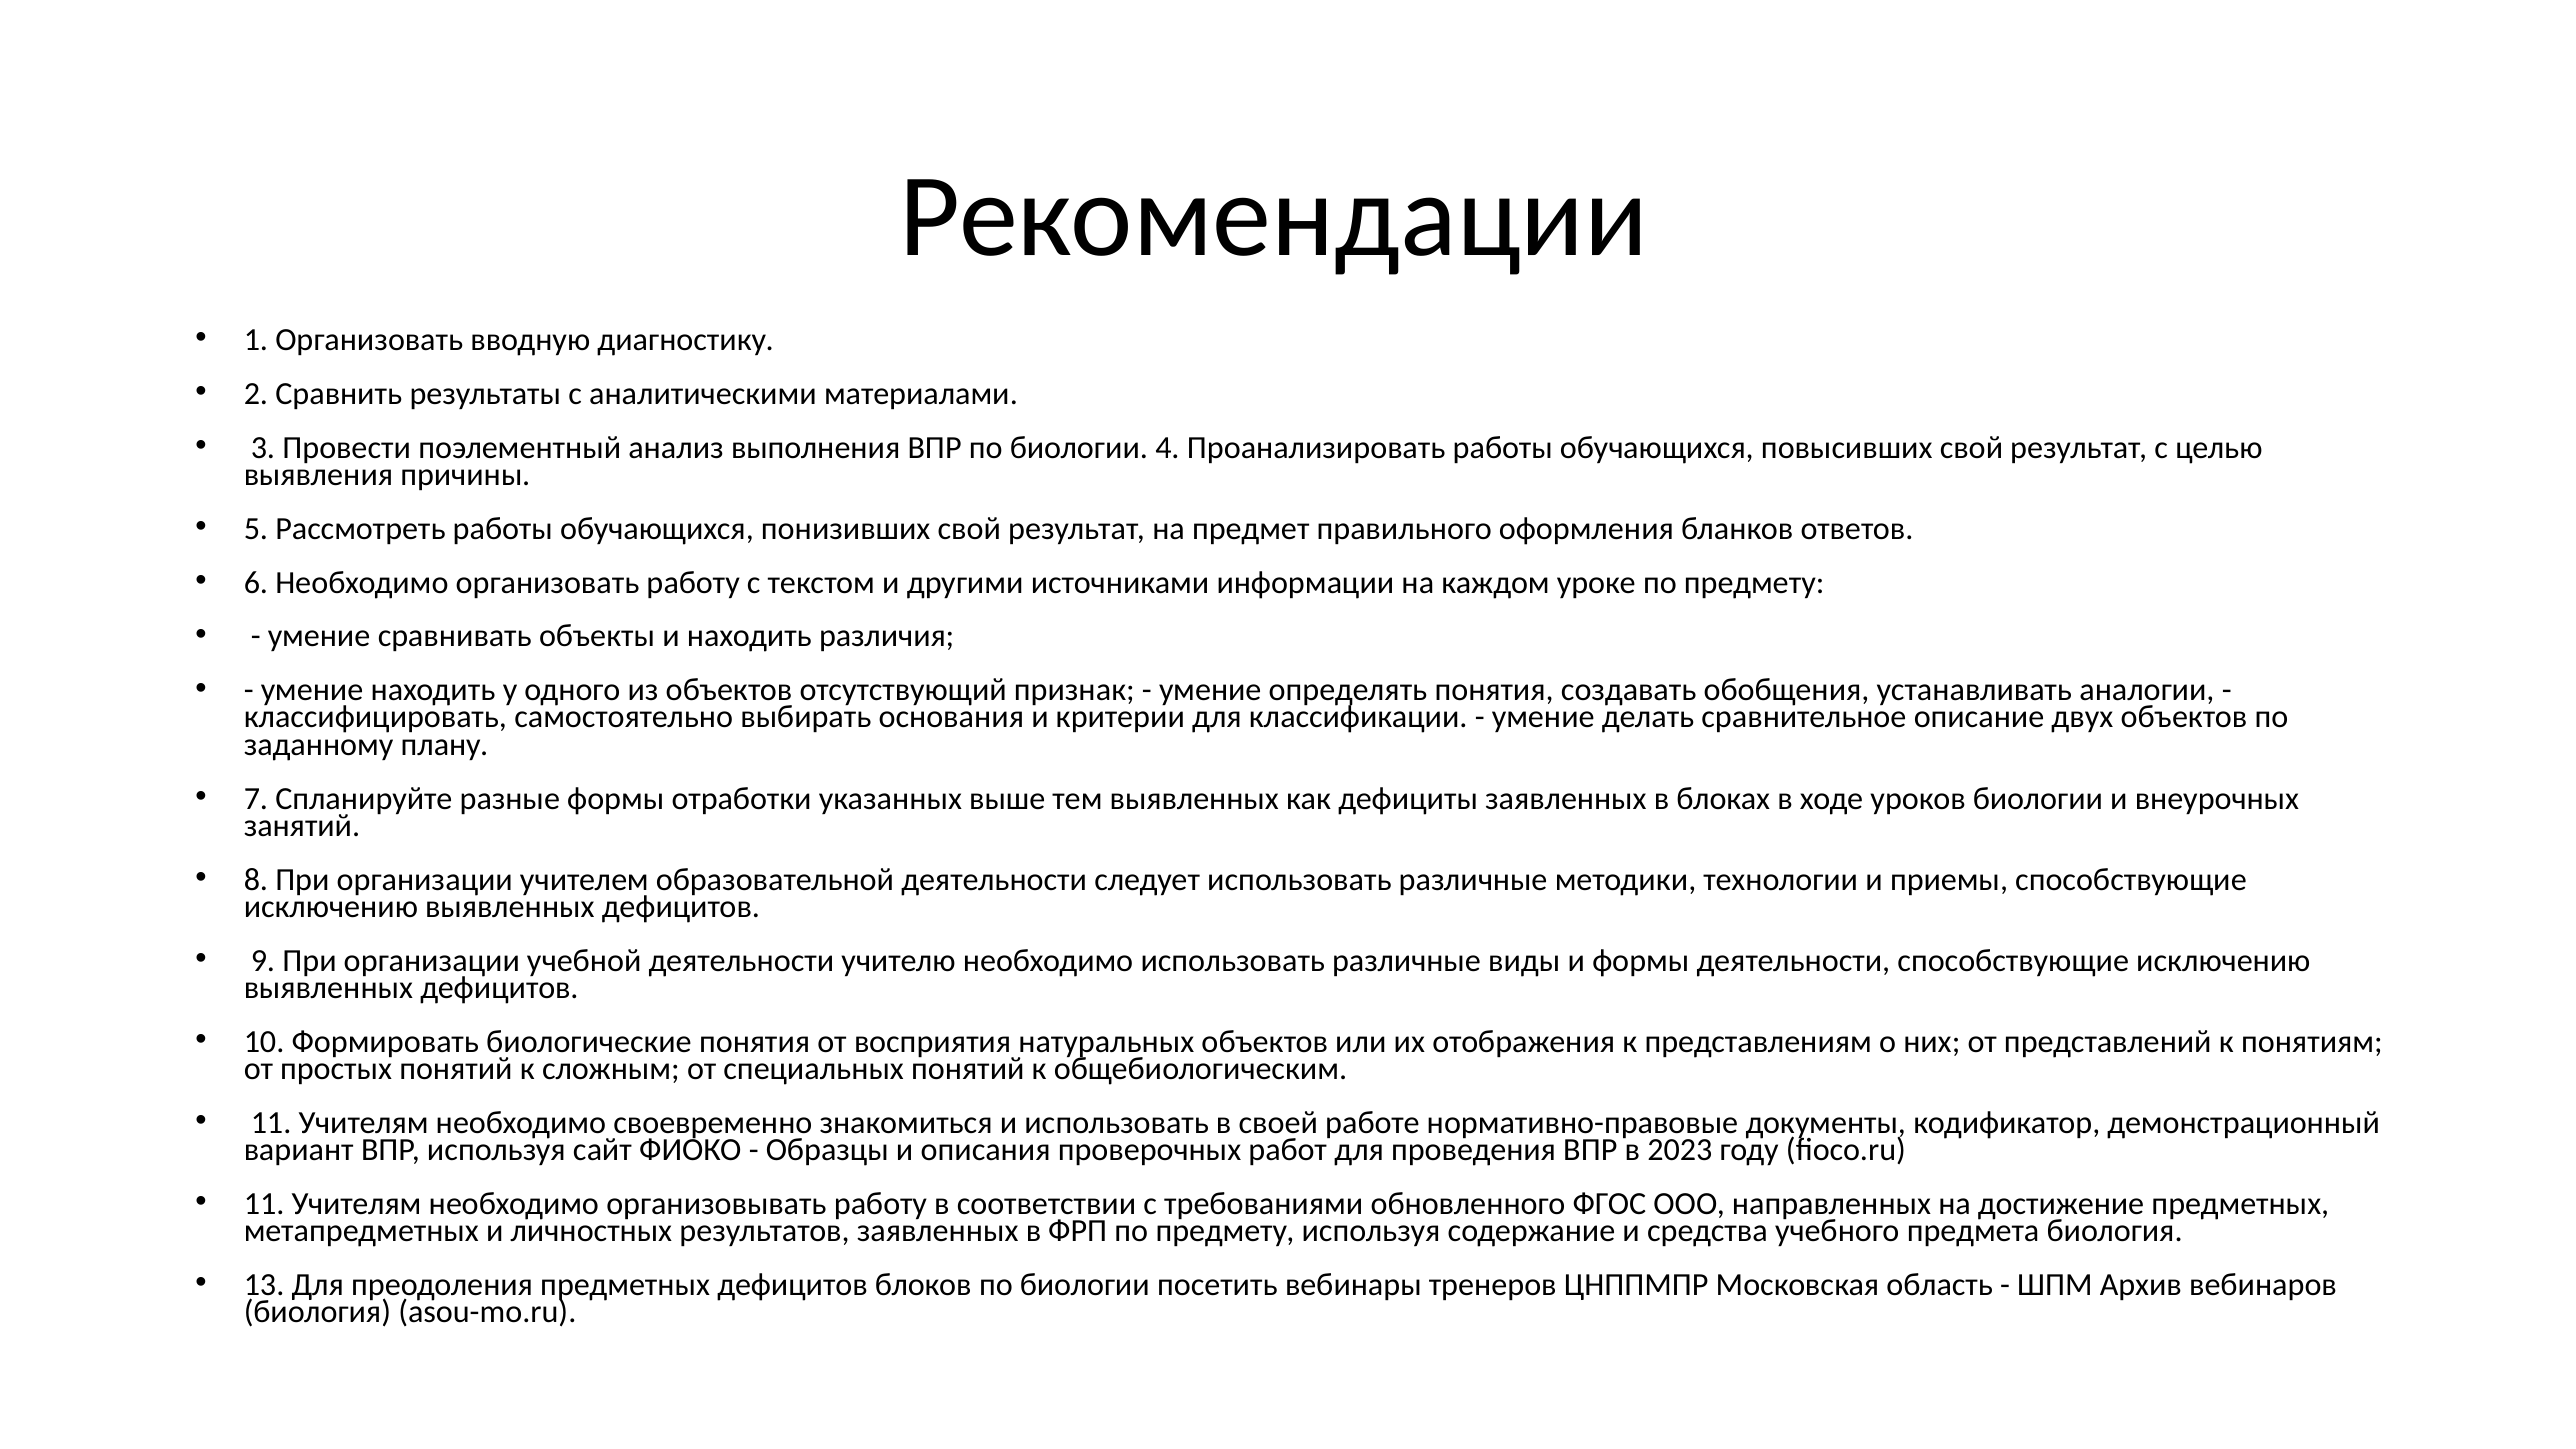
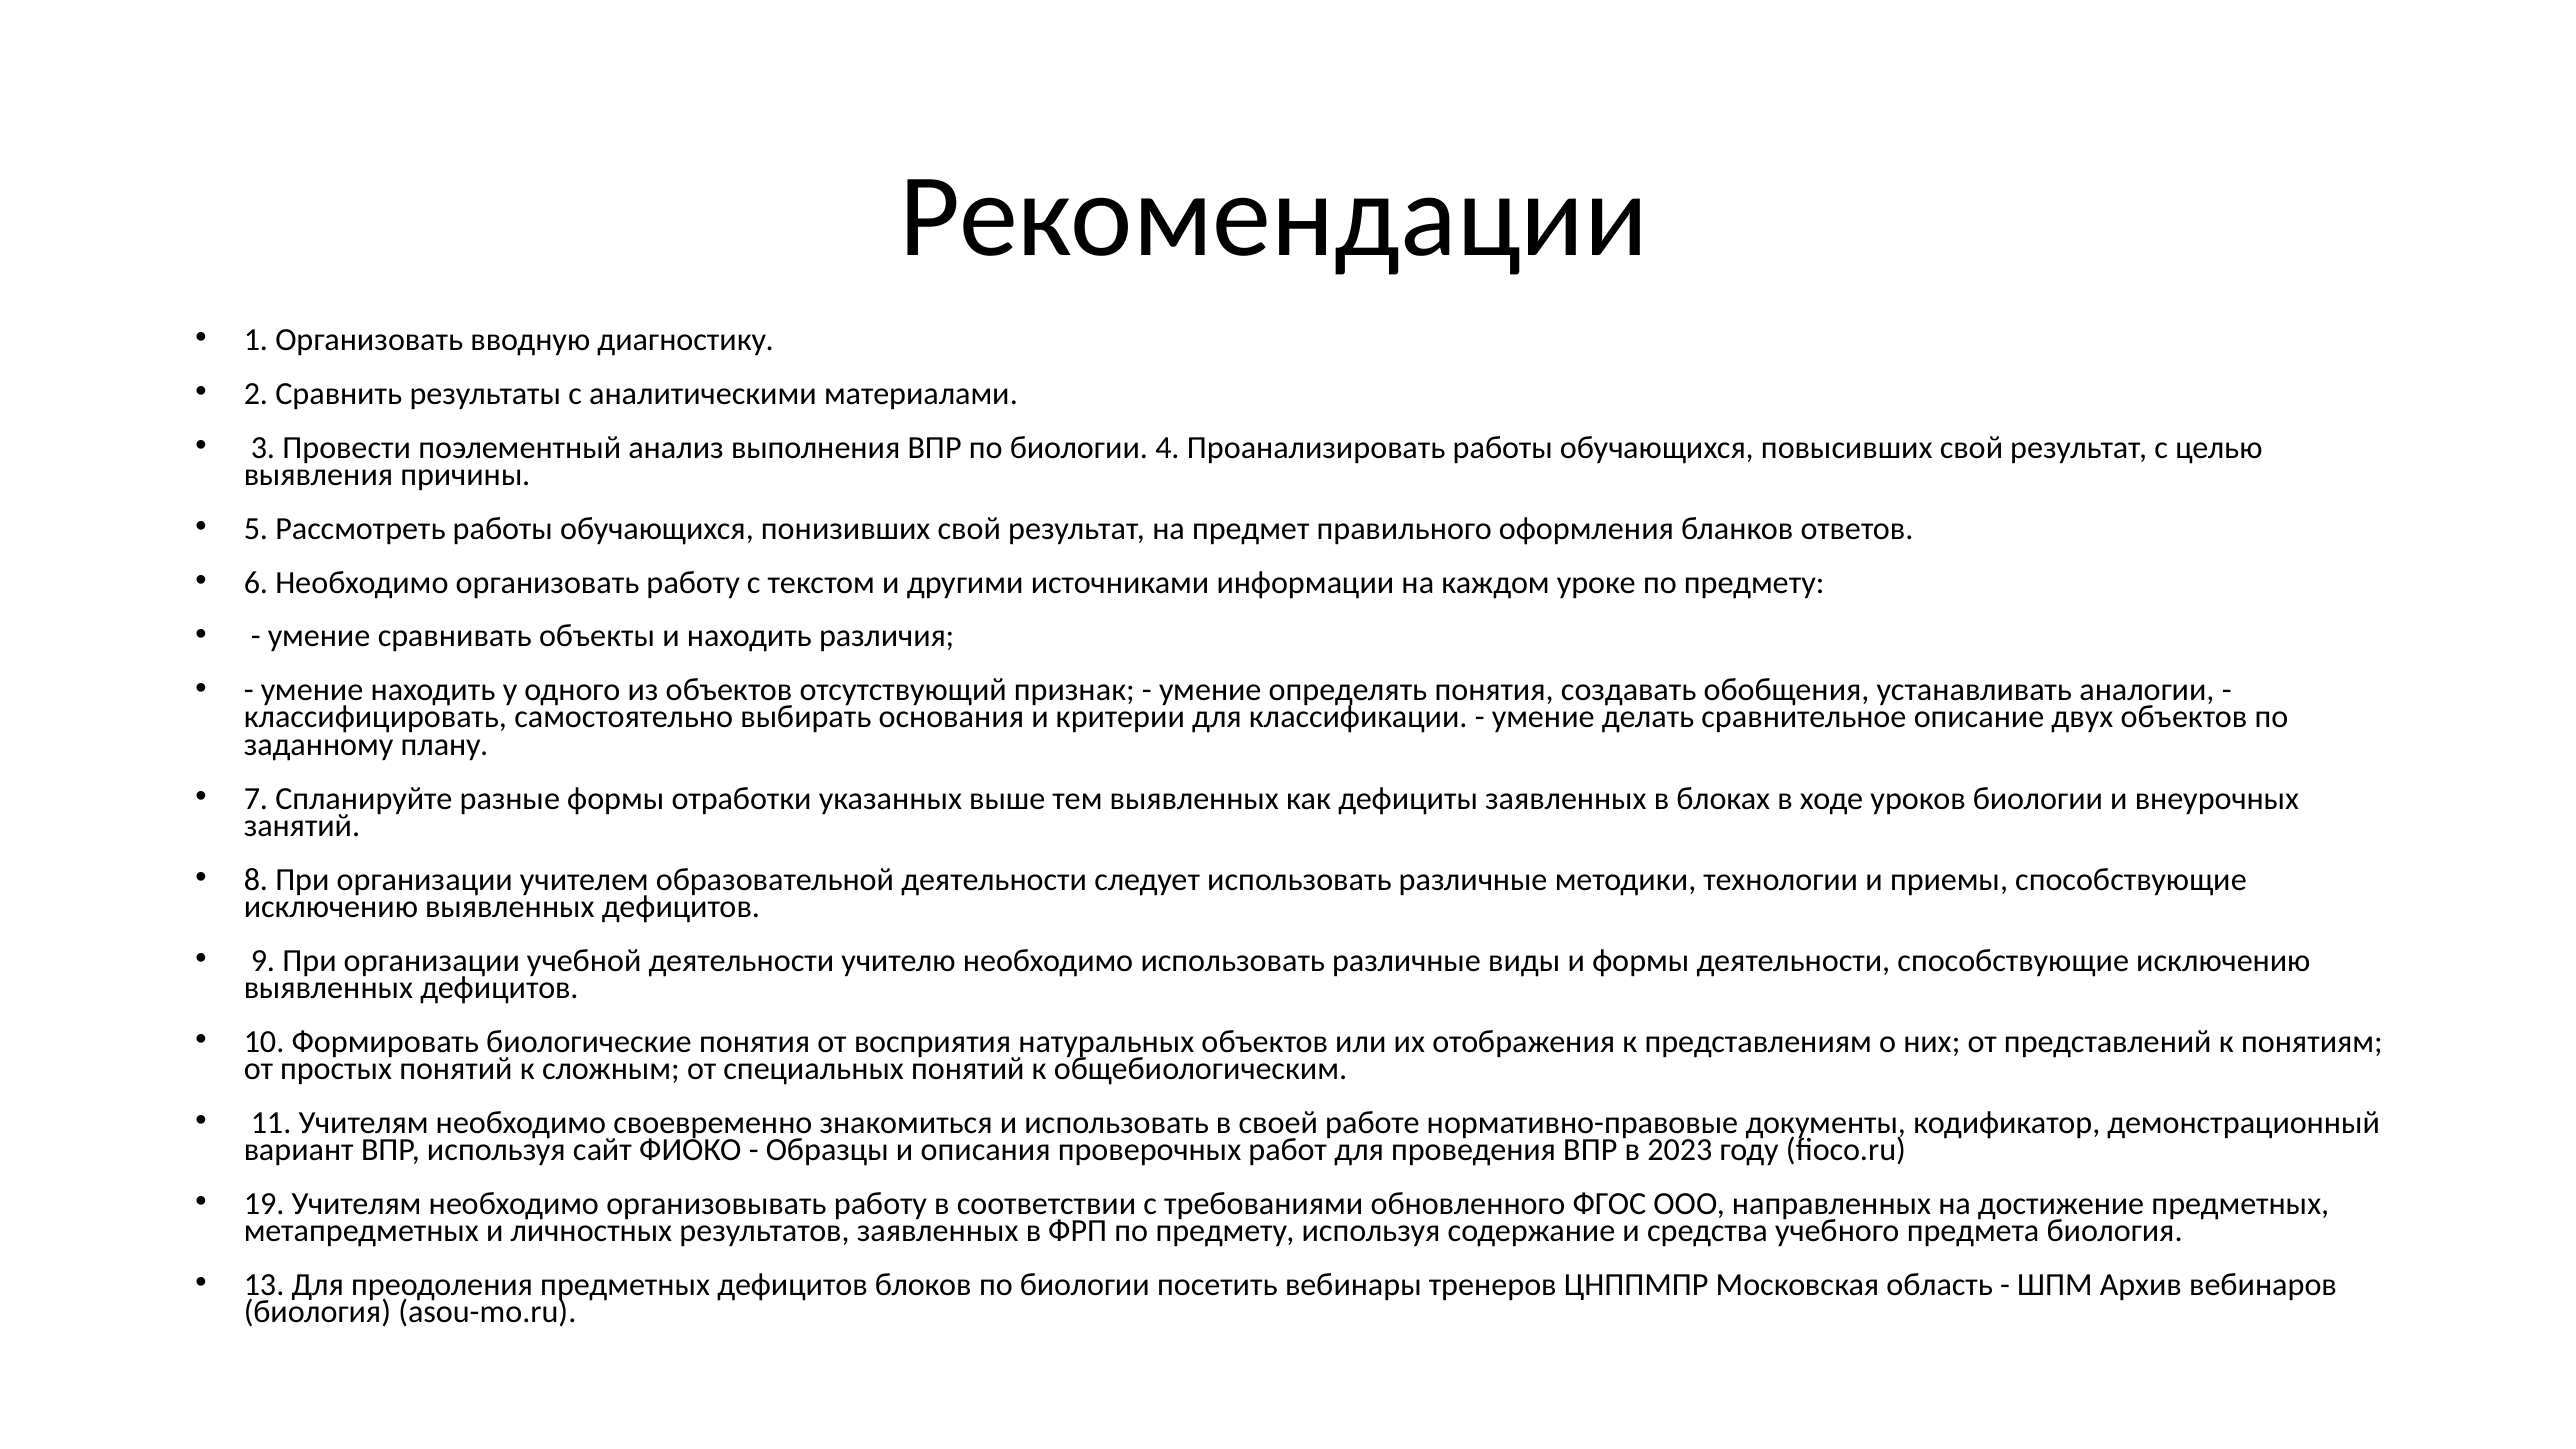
11: 11 -> 19 (264, 1203)
